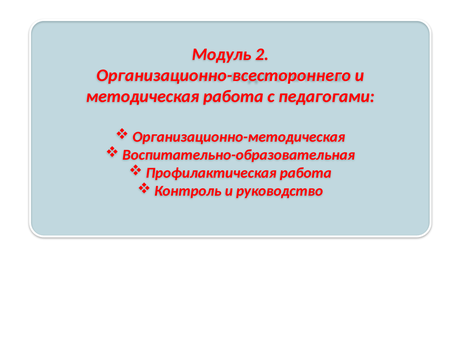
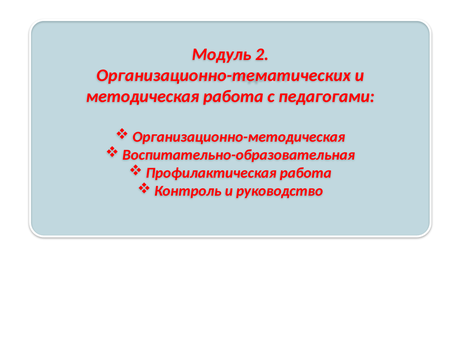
Организационно-всестороннего: Организационно-всестороннего -> Организационно-тематических (224, 75)
